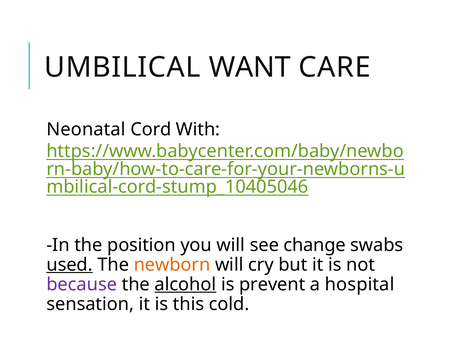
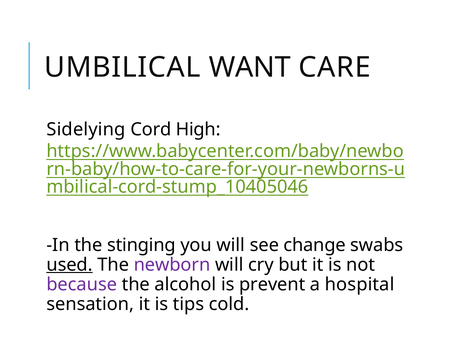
Neonatal: Neonatal -> Sidelying (86, 129)
With: With -> High (198, 129)
position: position -> stinging (142, 245)
newborn colour: orange -> purple (172, 265)
alcohol underline: present -> none (185, 284)
this: this -> tips (188, 304)
